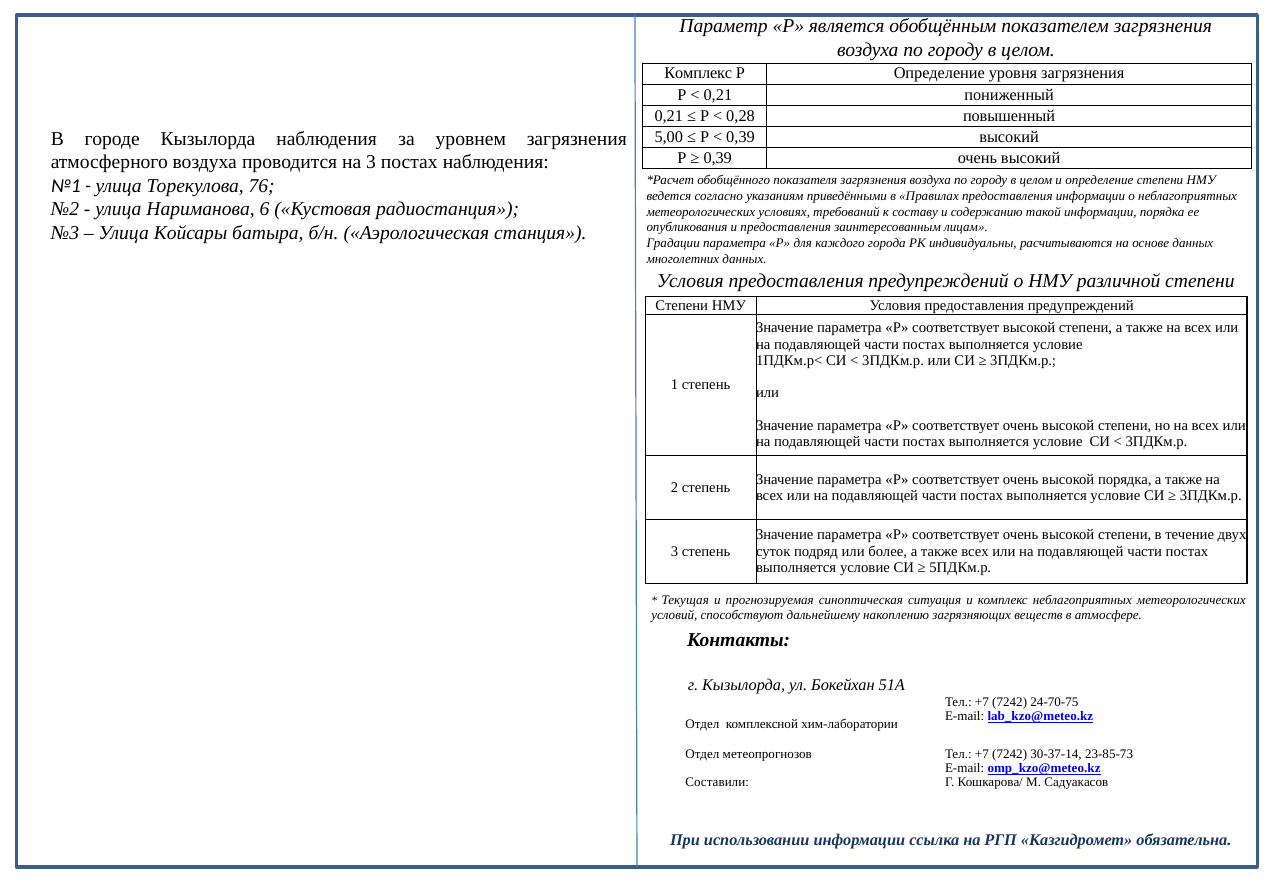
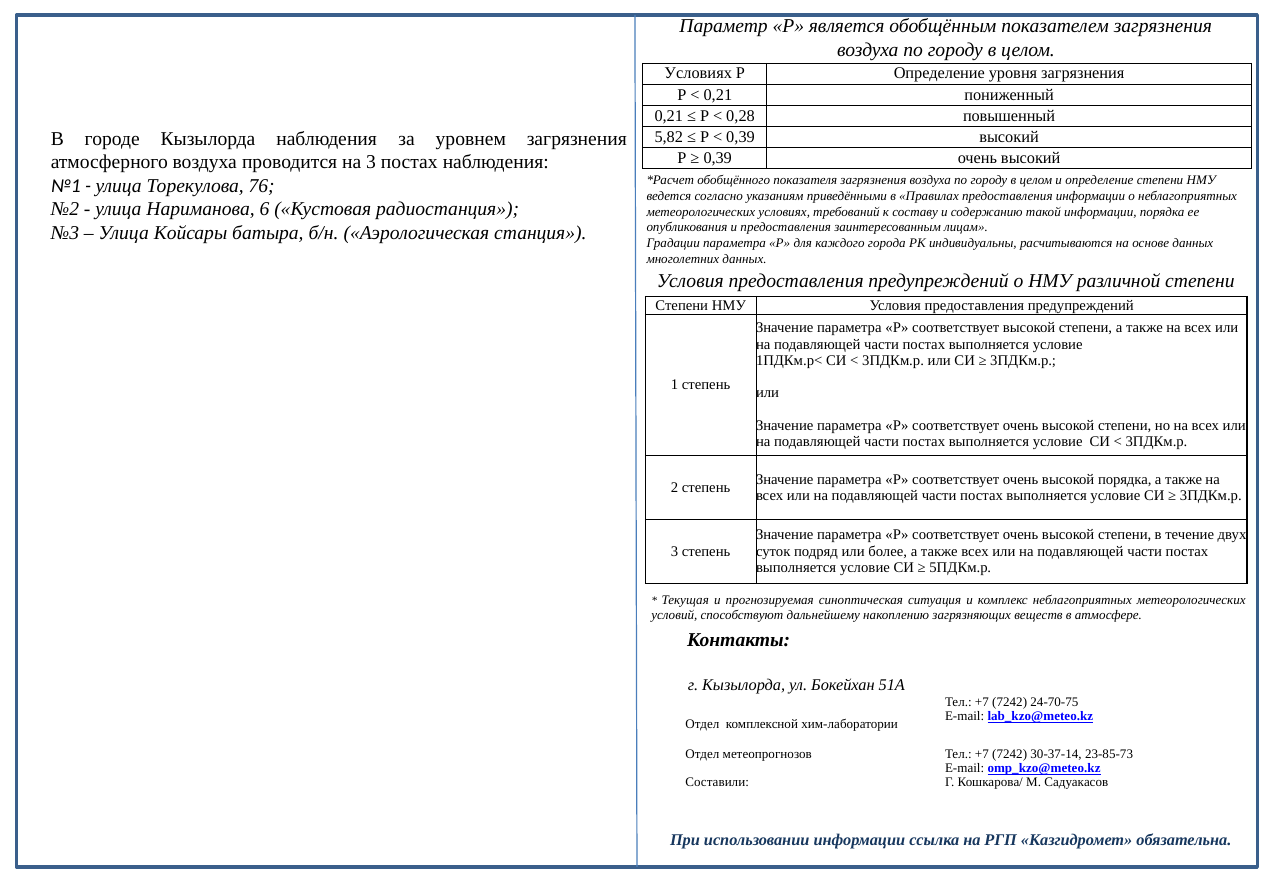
Комплекс: Комплекс -> Условиях (698, 74)
5,00: 5,00 -> 5,82 (669, 137)
